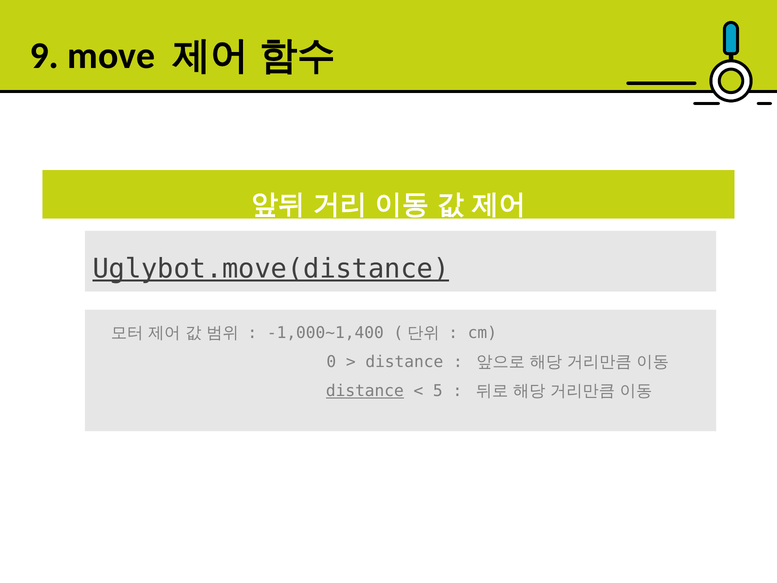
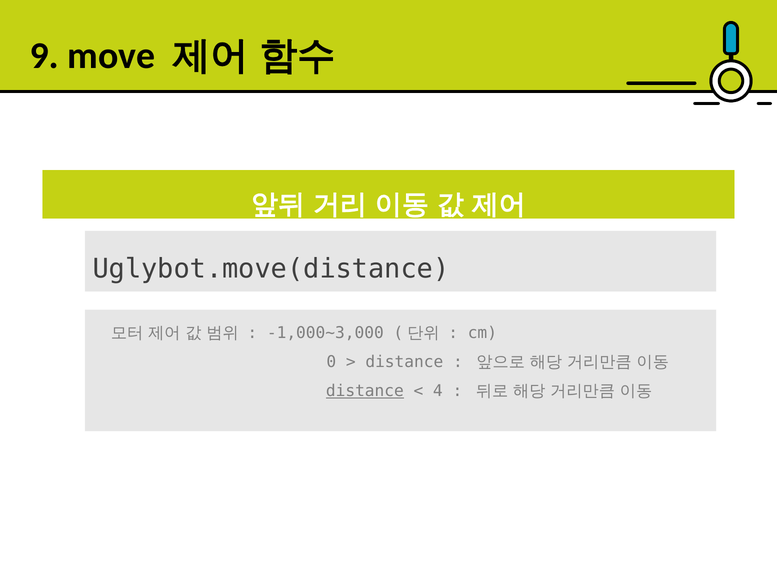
Uglybot.move(distance underline: present -> none (271, 269)
-1,000~1,400: -1,000~1,400 -> -1,000~3,000 (325, 333)
5: 5 -> 4 (438, 391)
